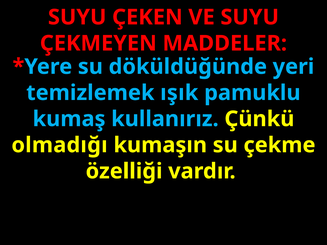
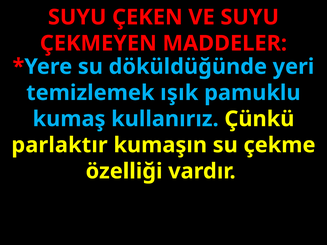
olmadığı: olmadığı -> parlaktır (60, 145)
